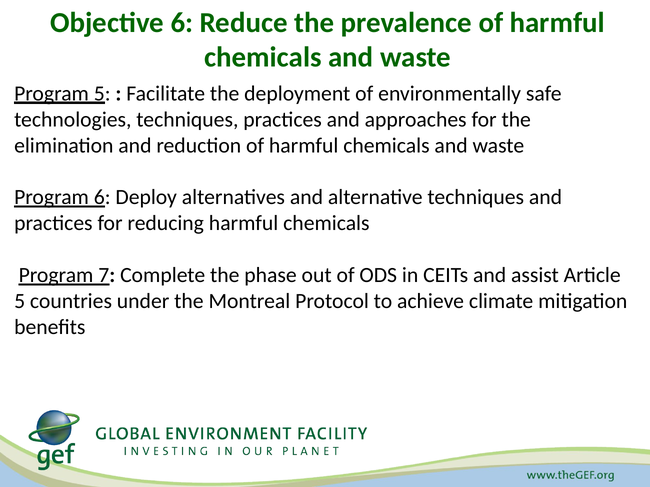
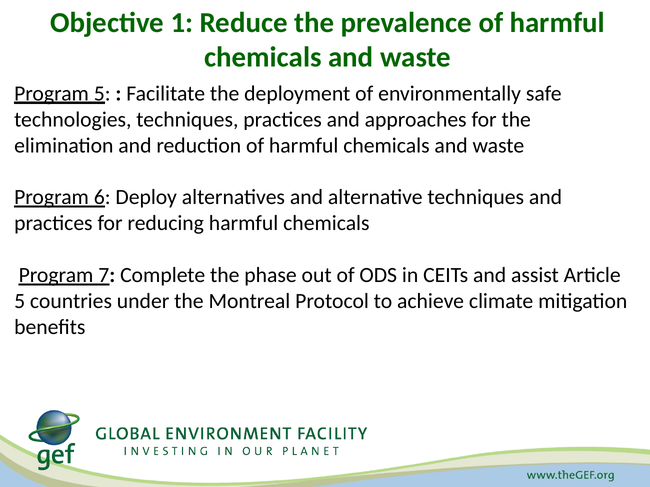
Objective 6: 6 -> 1 (182, 23)
